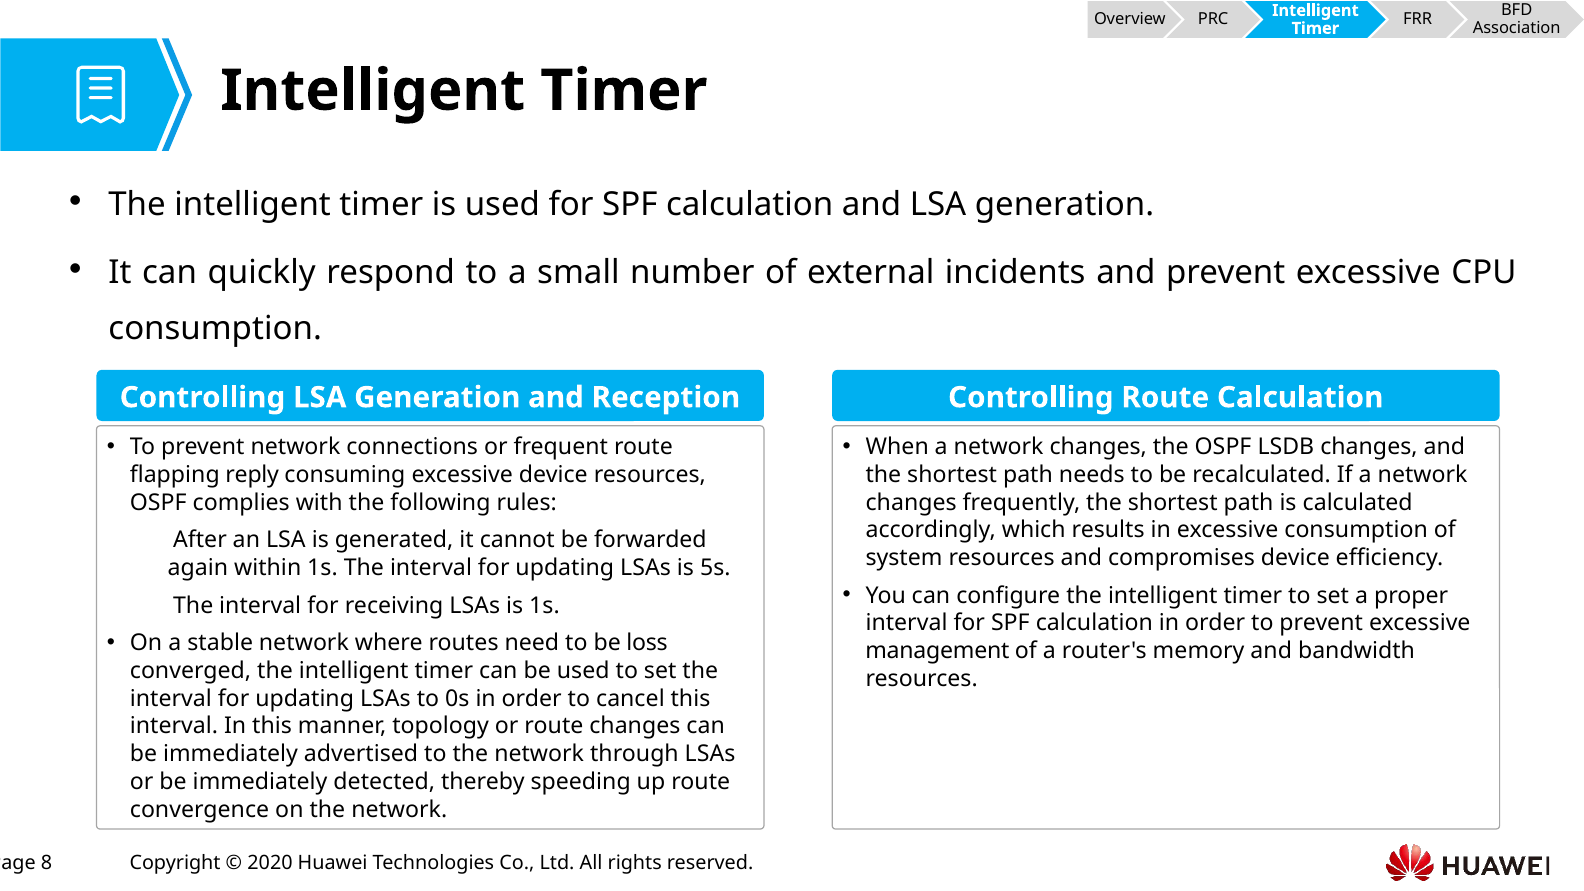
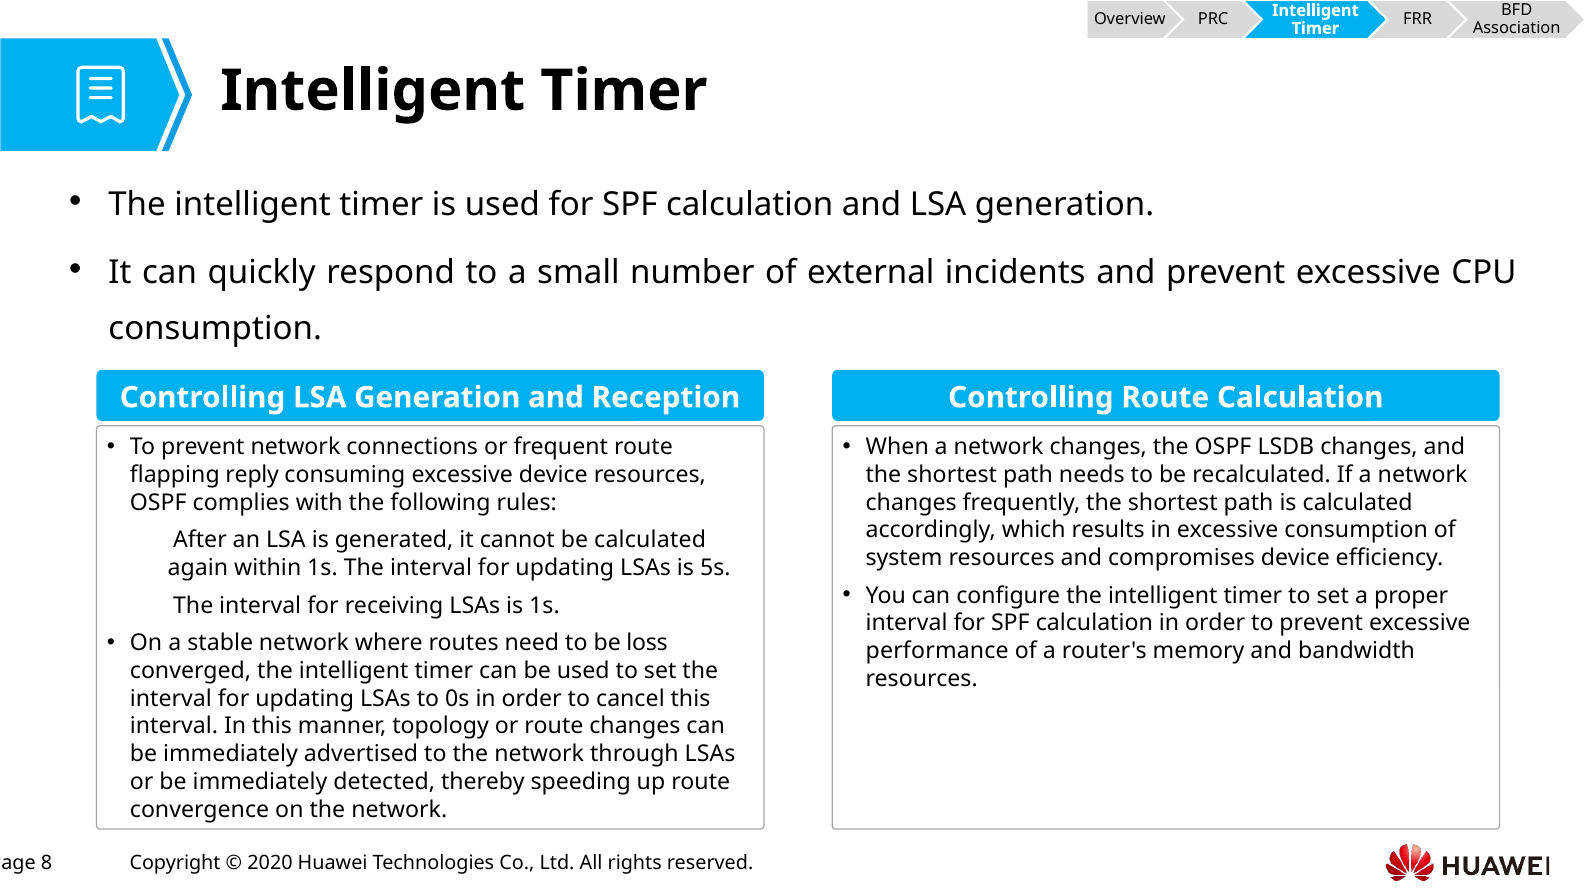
be forwarded: forwarded -> calculated (650, 540)
management: management -> performance (937, 651)
